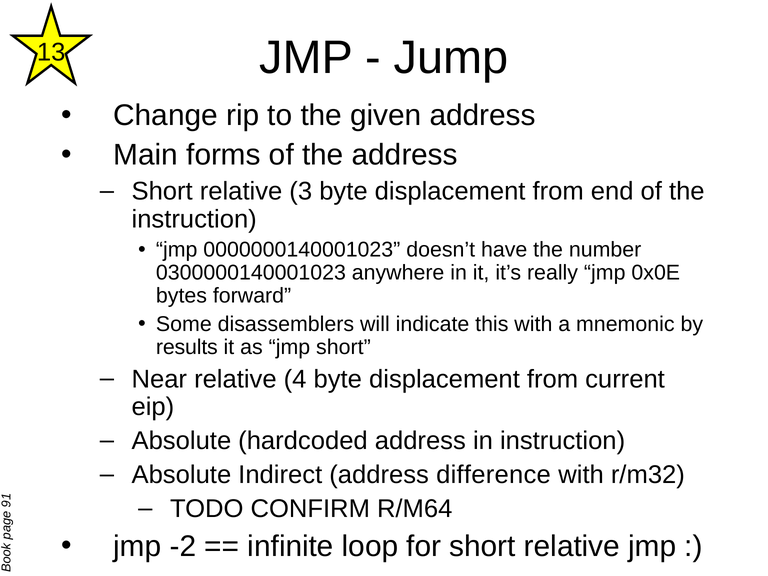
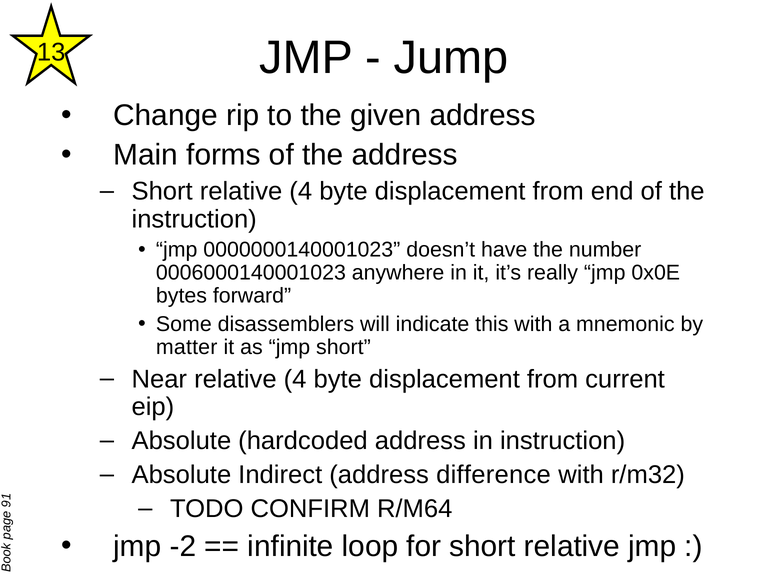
Short relative 3: 3 -> 4 (301, 192)
0300000140001023: 0300000140001023 -> 0006000140001023 (251, 273)
results: results -> matter (187, 347)
